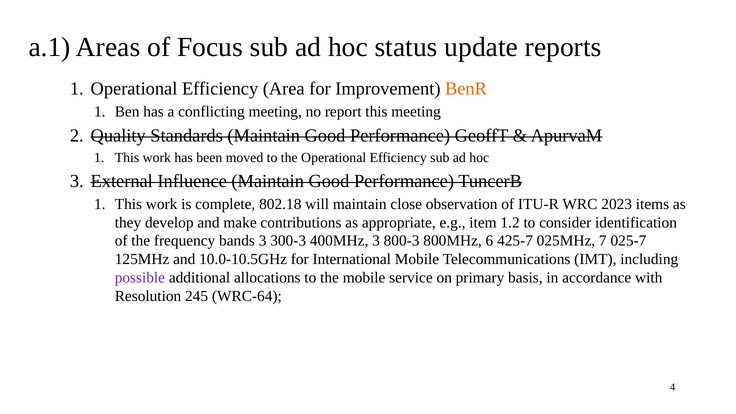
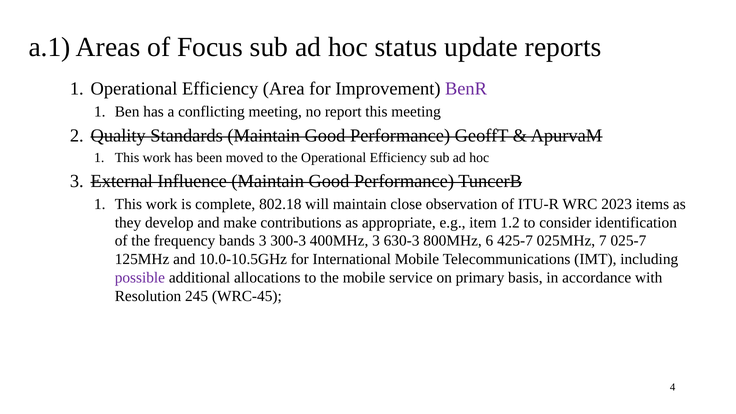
BenR colour: orange -> purple (466, 89)
800-3: 800-3 -> 630-3 (402, 241)
WRC-64: WRC-64 -> WRC-45 (247, 296)
